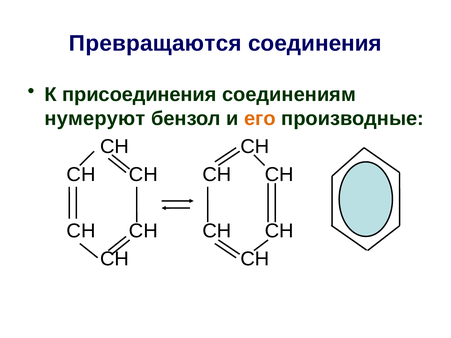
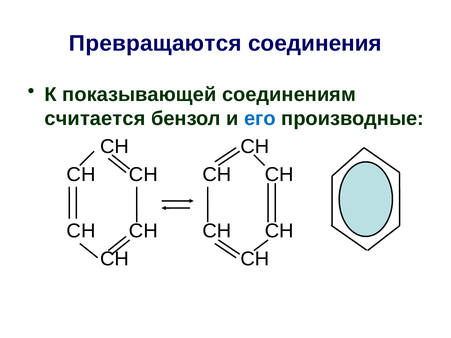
присоединения: присоединения -> показывающей (139, 95)
нумеруют: нумеруют -> считается (95, 119)
его colour: orange -> blue (260, 119)
